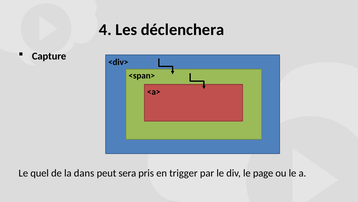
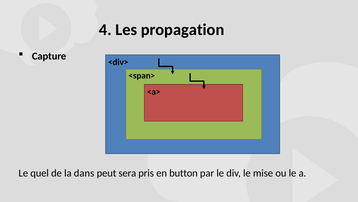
déclenchera: déclenchera -> propagation (183, 30)
trigger: trigger -> button (184, 173)
page: page -> mise (263, 173)
